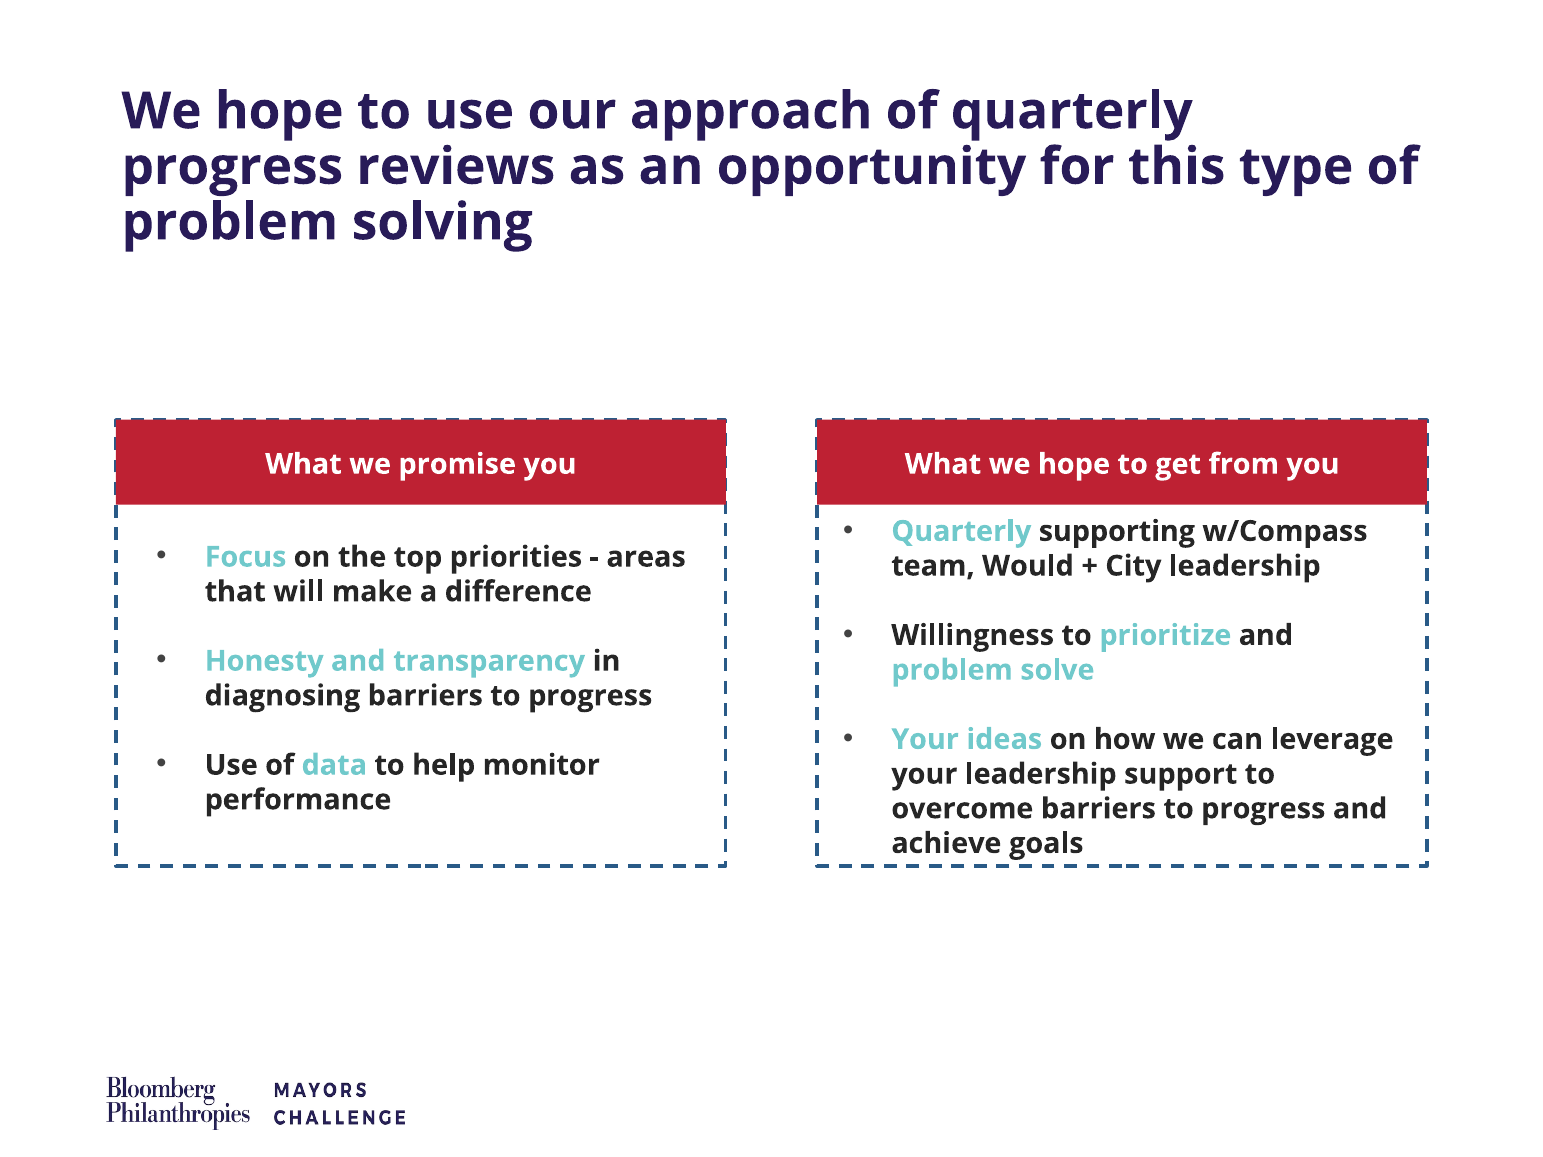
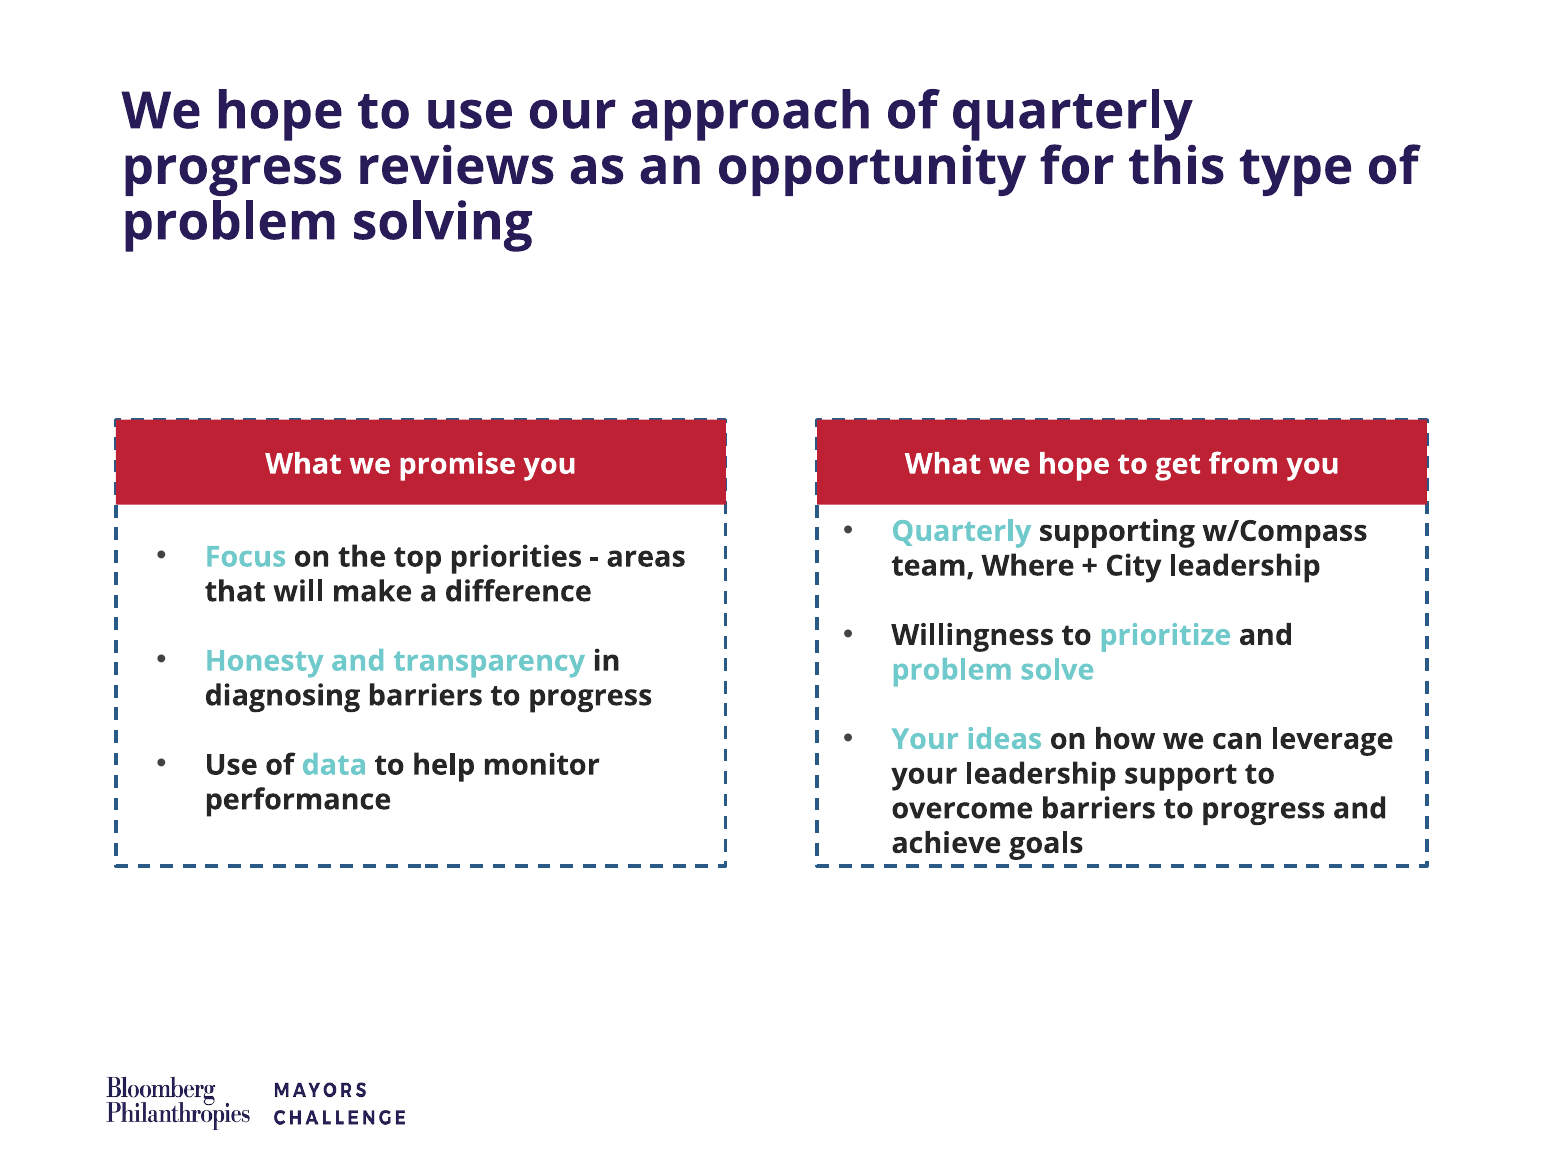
Would: Would -> Where (1028, 566)
